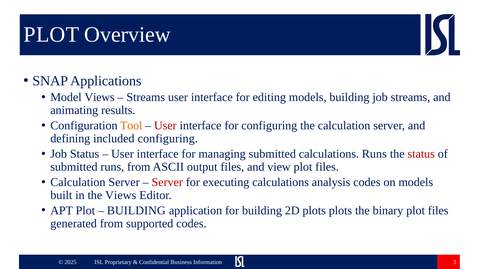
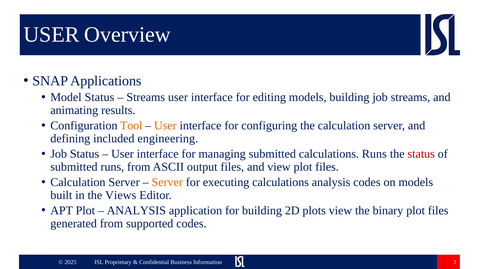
PLOT: PLOT -> USER (51, 35)
Model Views: Views -> Status (99, 97)
User colour: red -> orange (165, 126)
included configuring: configuring -> engineering (168, 139)
Server colour: red -> orange (167, 183)
BUILDING: BUILDING -> ANALYSIS (136, 211)
plots plots: plots -> view (340, 211)
